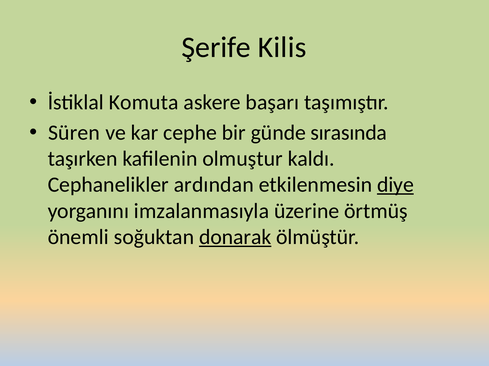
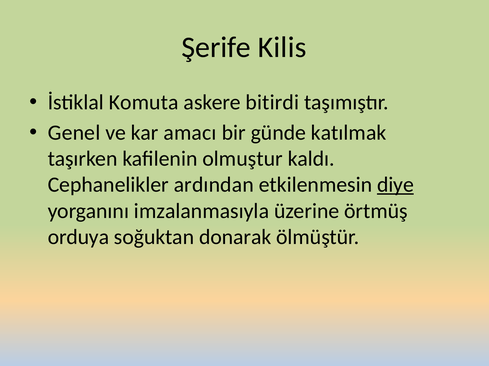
başarı: başarı -> bitirdi (272, 103)
Süren: Süren -> Genel (74, 133)
cephe: cephe -> amacı (190, 133)
sırasında: sırasında -> katılmak (349, 133)
önemli: önemli -> orduya (78, 237)
donarak underline: present -> none (235, 237)
